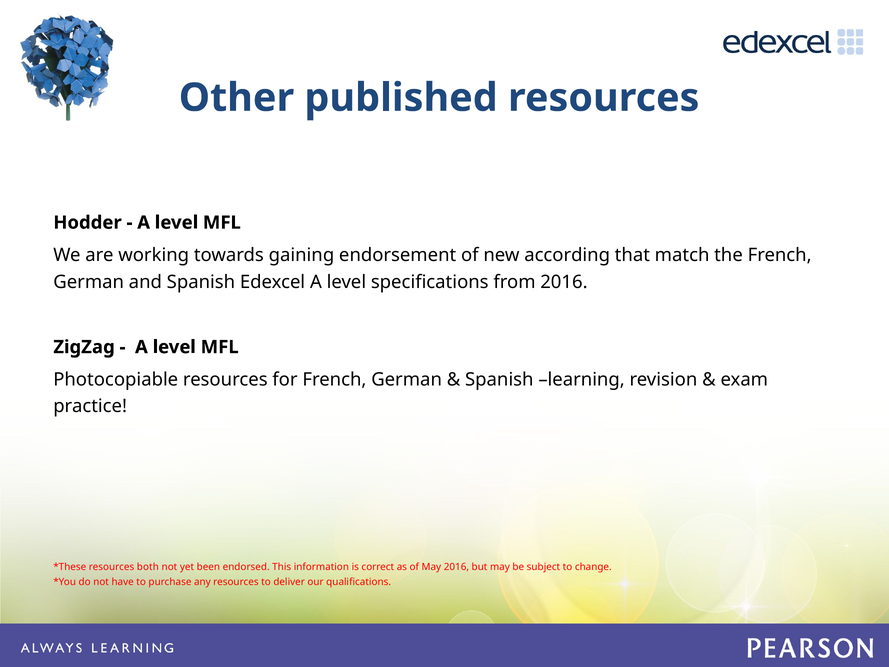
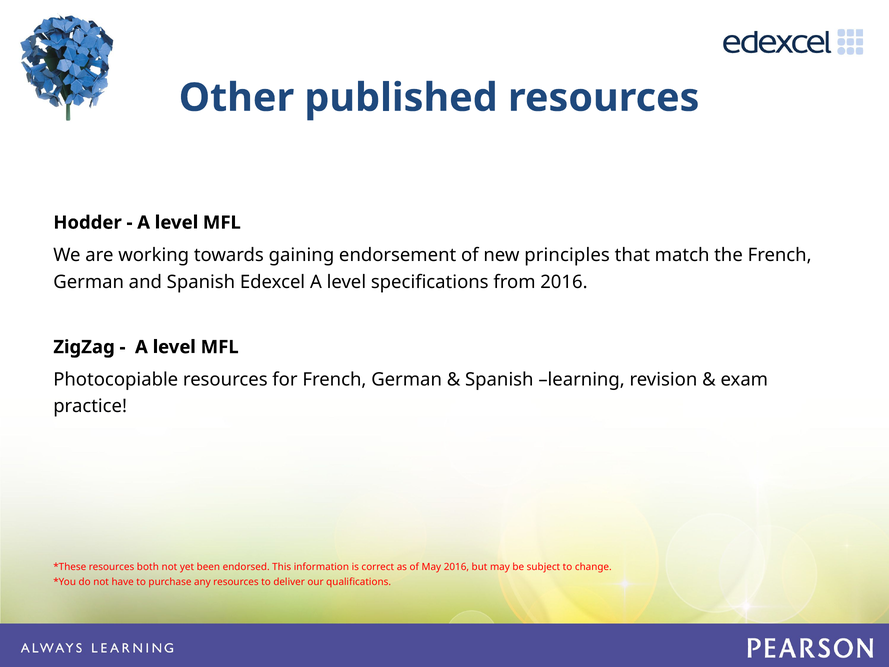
according: according -> principles (567, 255)
